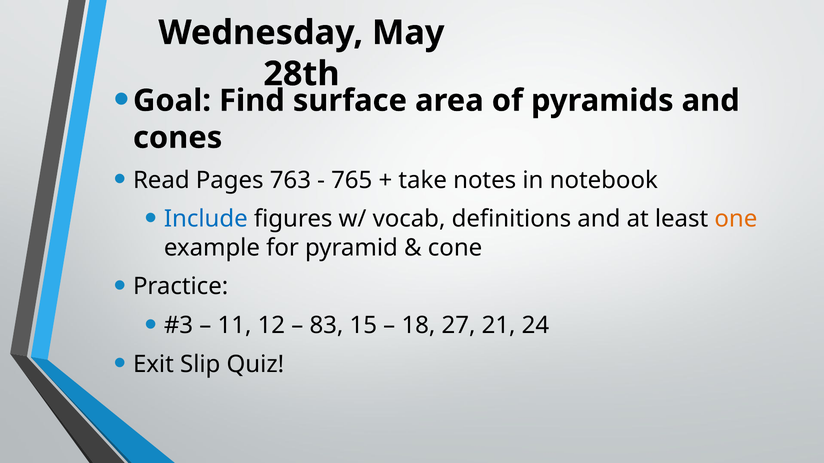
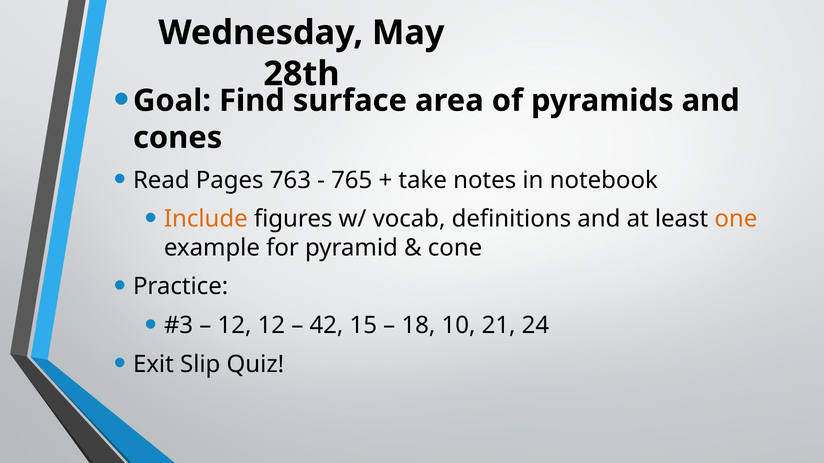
Include colour: blue -> orange (206, 219)
11: 11 -> 12 (235, 326)
83: 83 -> 42 (326, 326)
27: 27 -> 10 (459, 326)
